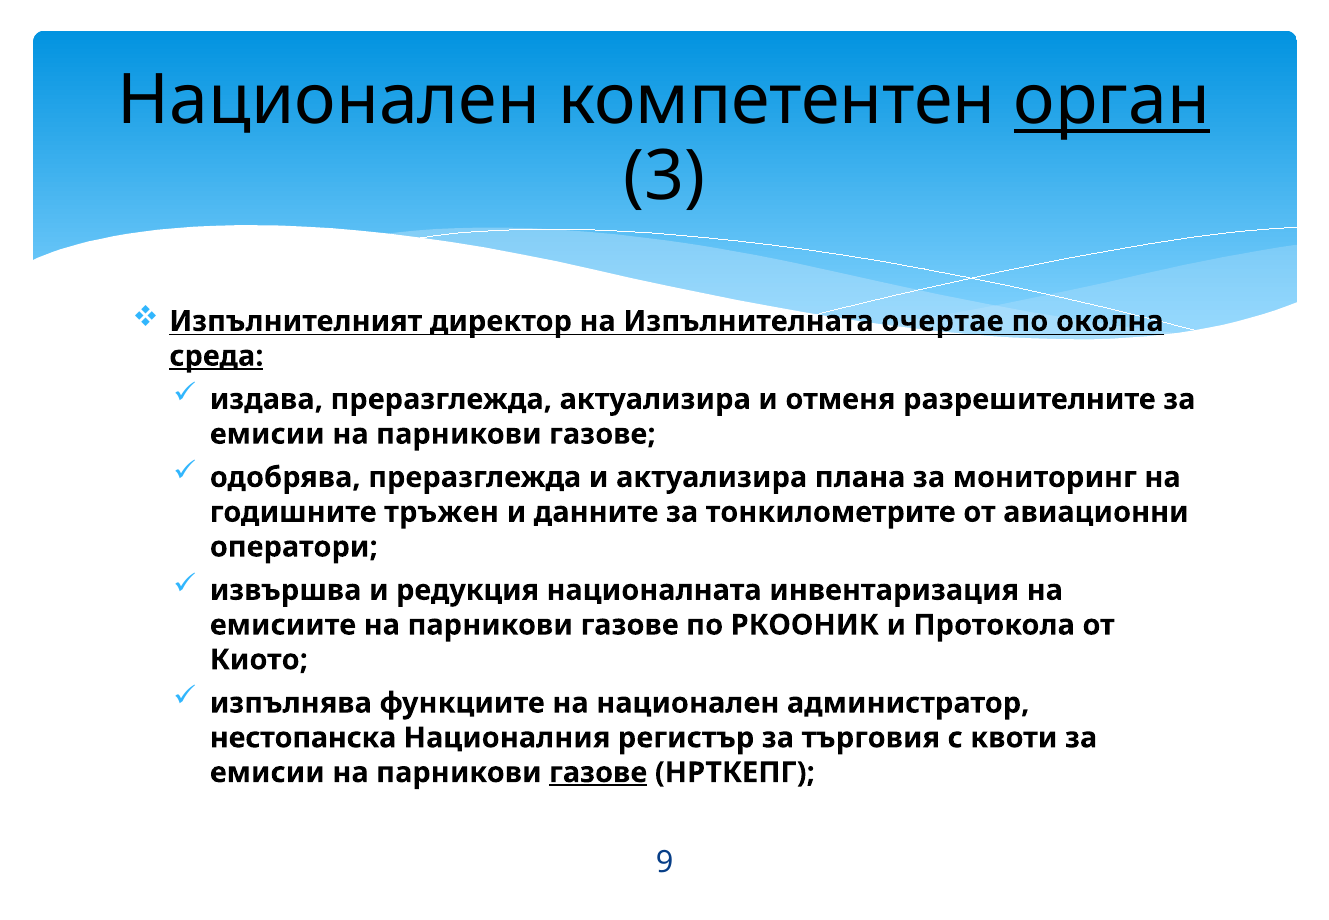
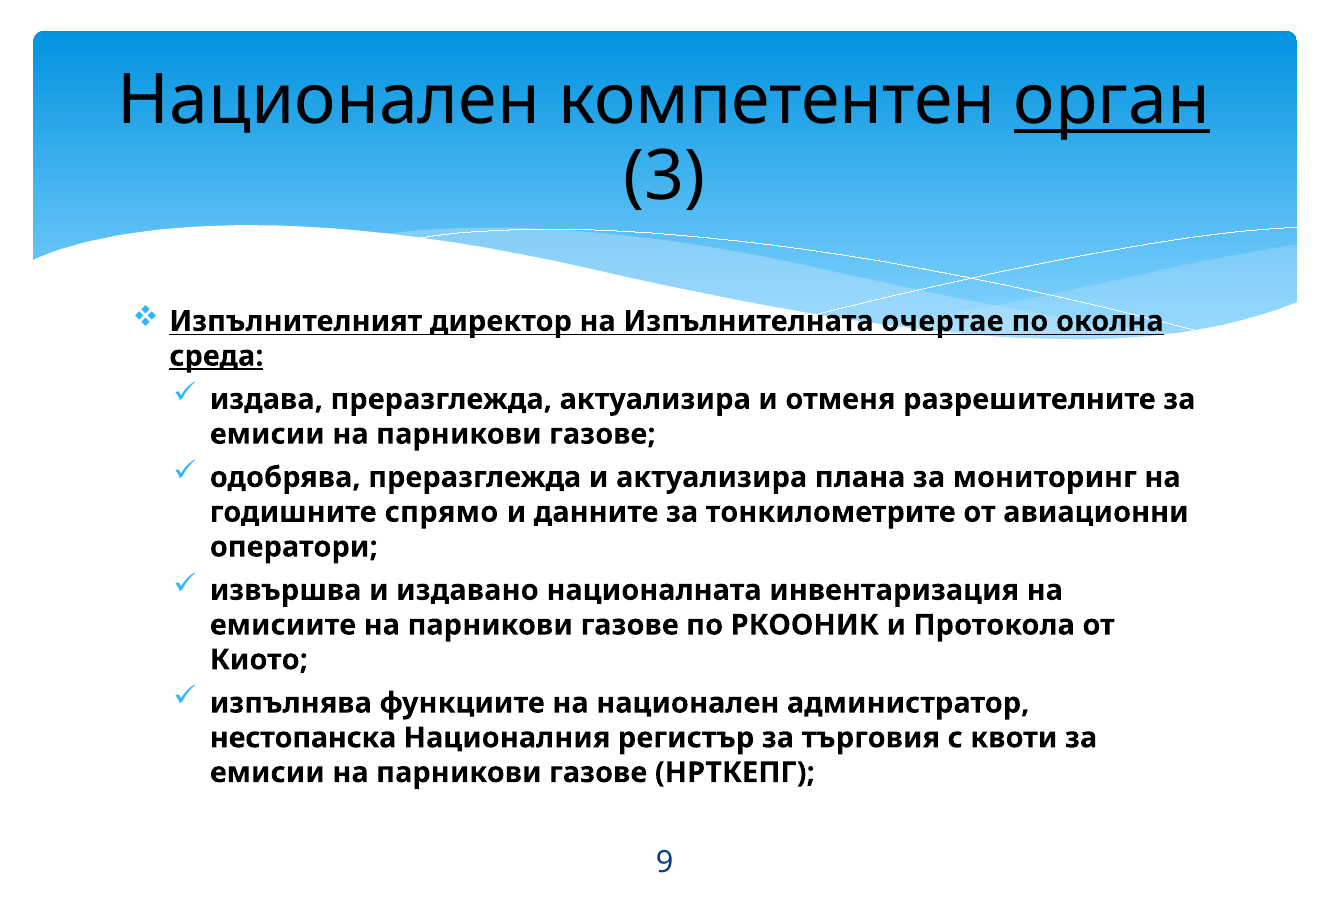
тръжен: тръжен -> спрямо (442, 512)
редукция: редукция -> издавано (467, 590)
газове underline: present -> none (598, 773)
